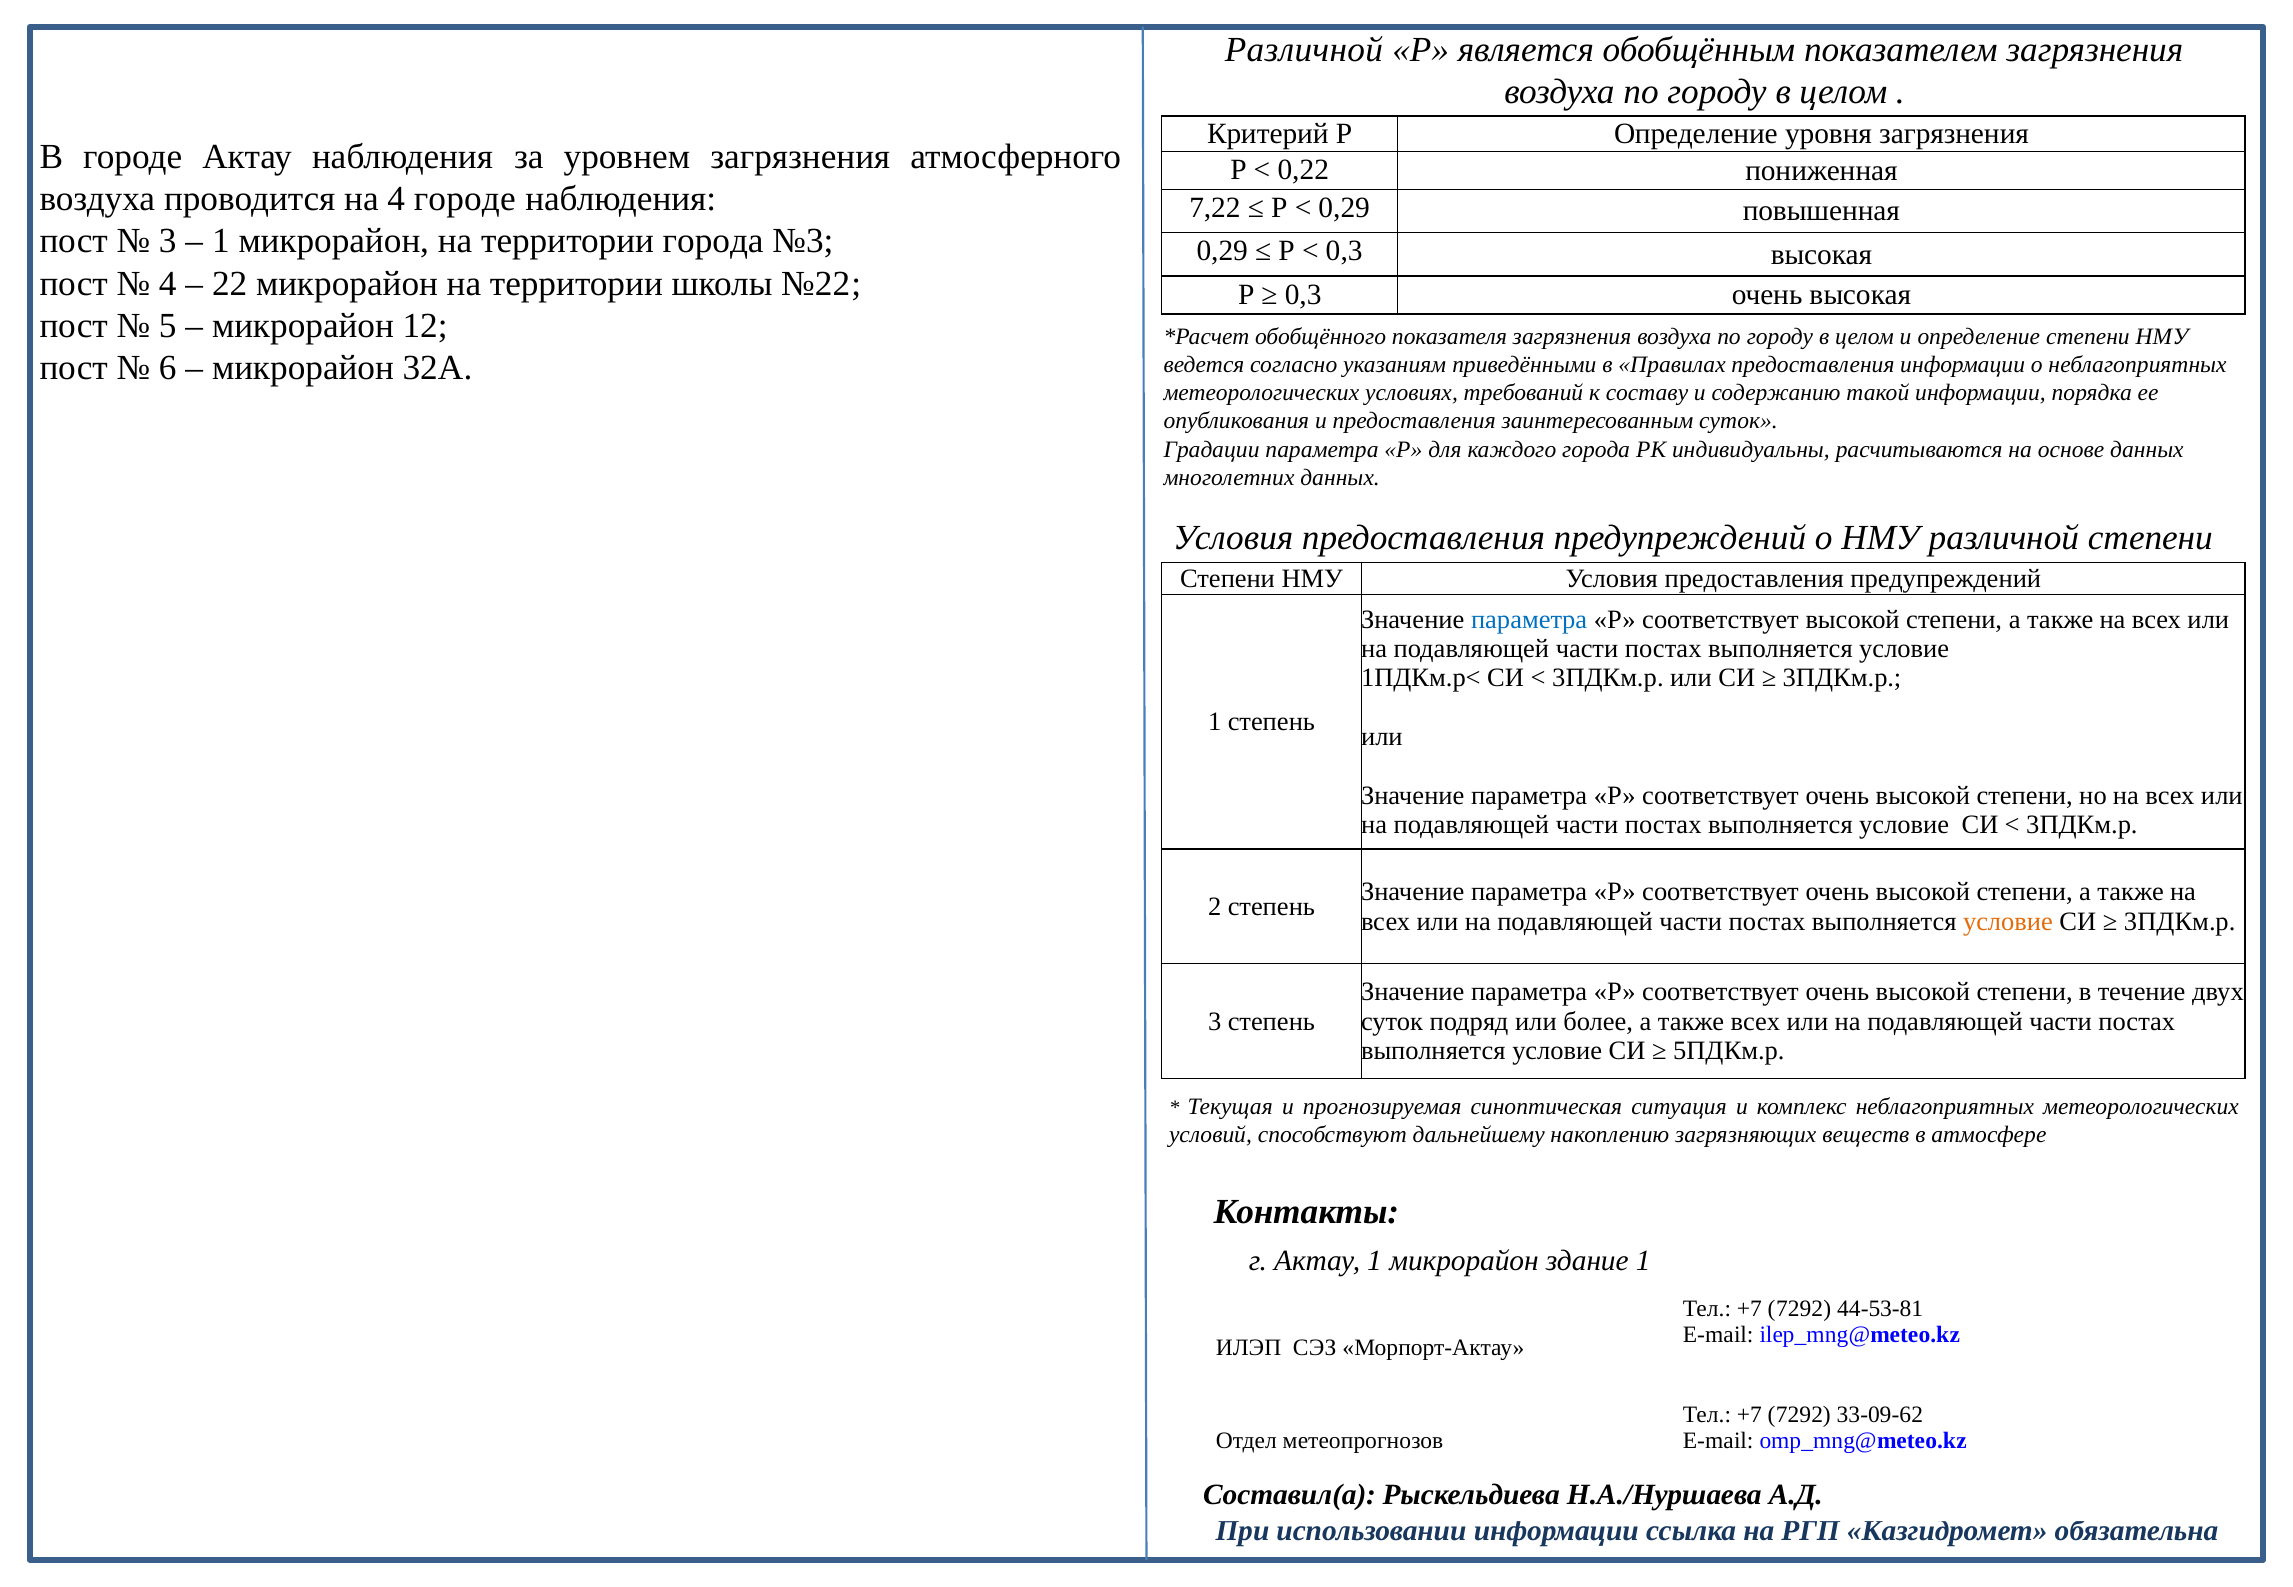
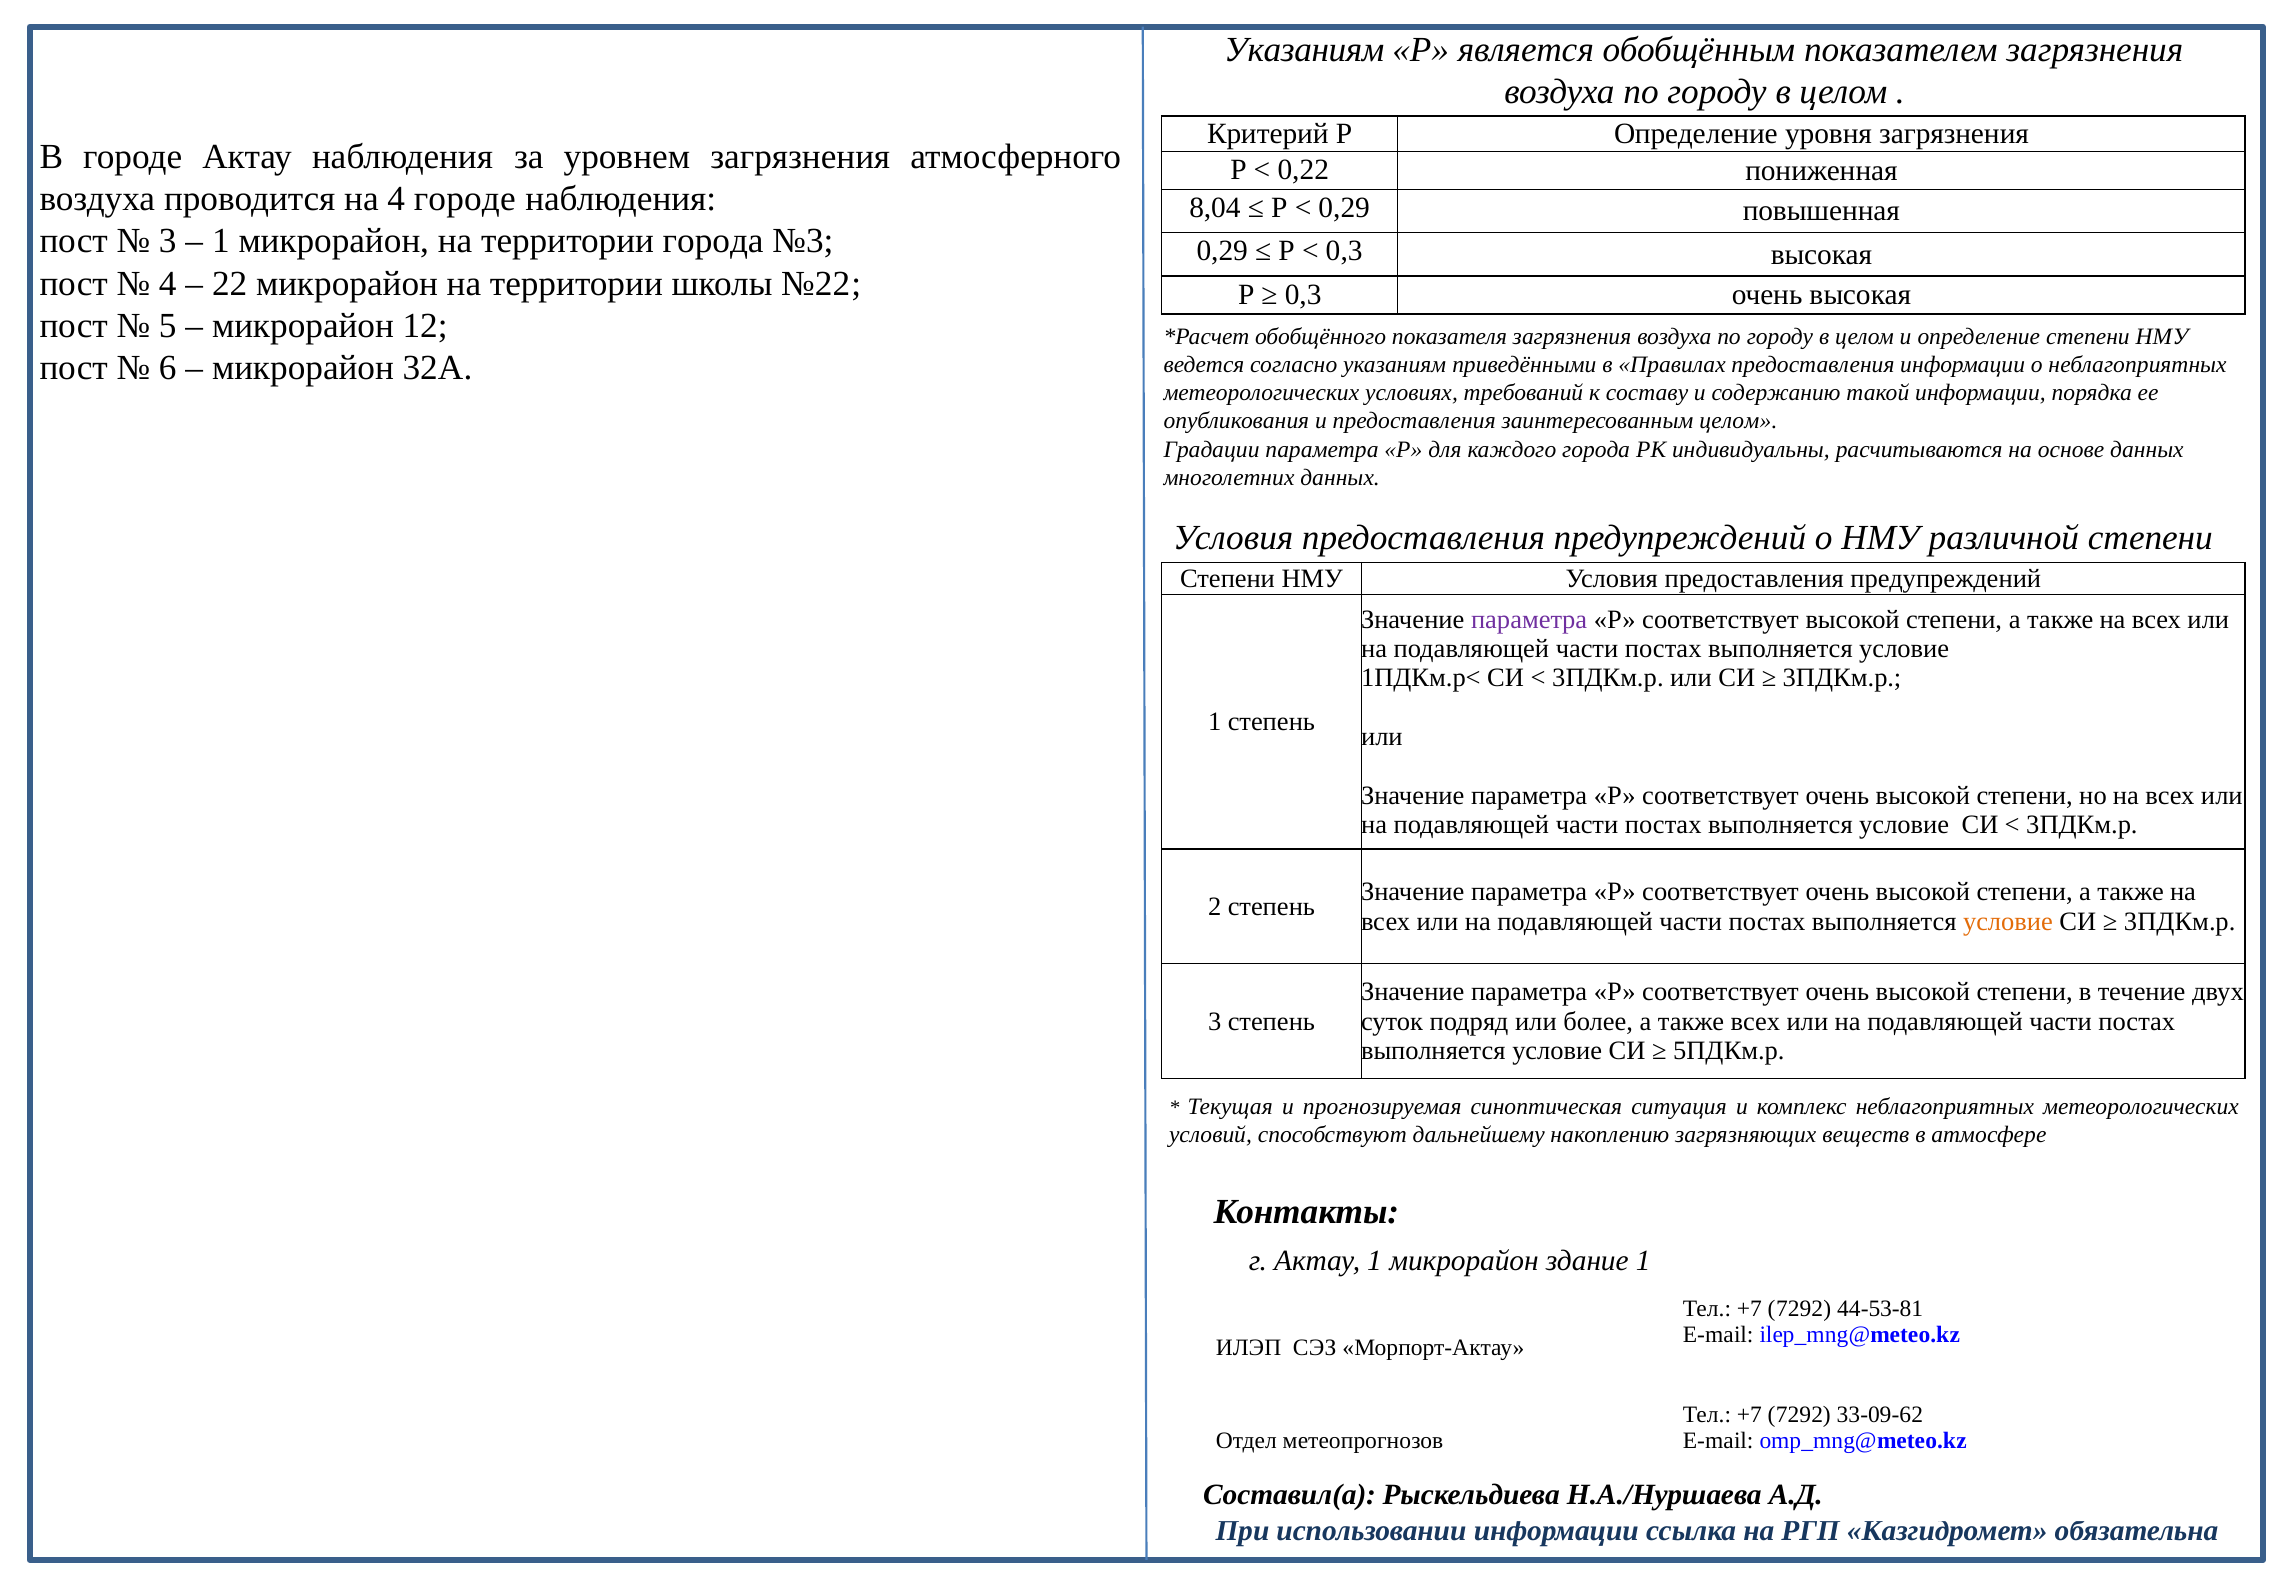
Различной: Различной -> Указаниям (1304, 50)
7,22: 7,22 -> 8,04 (1215, 208)
заинтересованным суток: суток -> целом (1738, 421)
параметра colour: blue -> purple (1529, 620)
